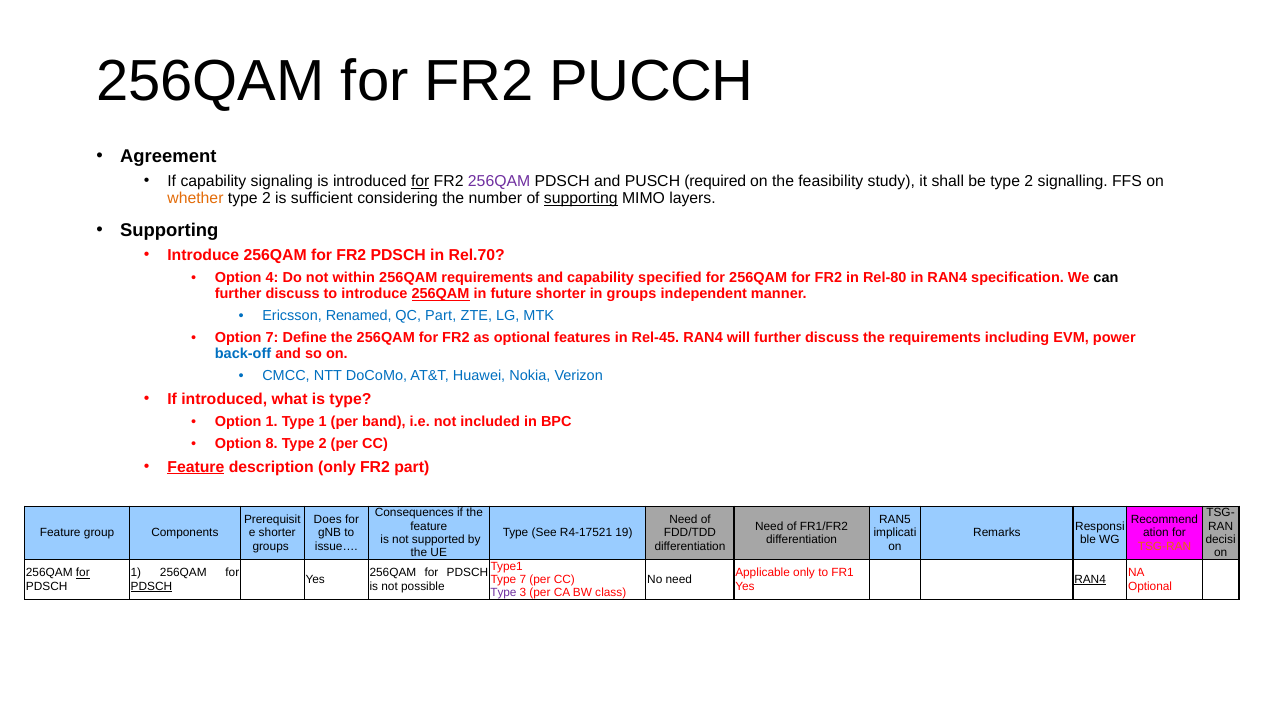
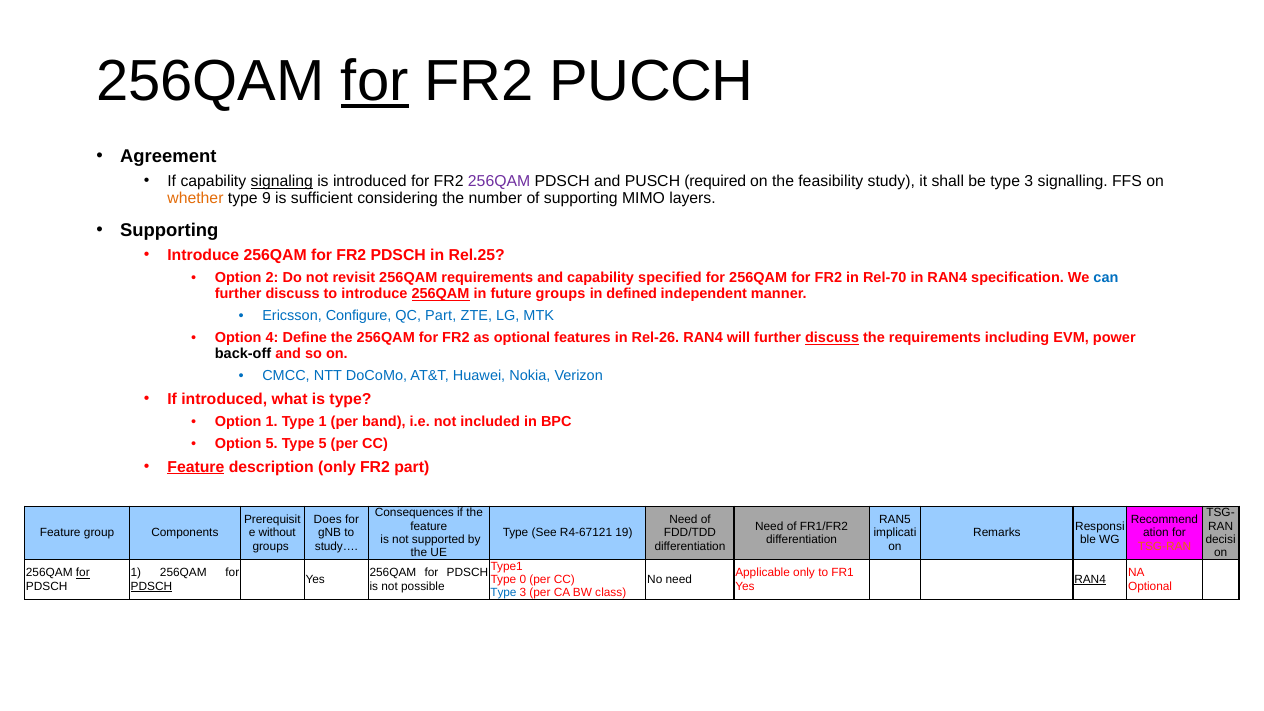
for underline: none -> present (375, 81)
signaling underline: none -> present (282, 181)
for underline: present -> none (420, 181)
be type 2: 2 -> 3 (1029, 181)
2: 2 -> 9 (266, 198)
supporting underline: present -> none (581, 198)
Rel.70: Rel.70 -> Rel.25 (477, 255)
4: 4 -> 2 (272, 278)
within: within -> revisit (354, 278)
Rel-80: Rel-80 -> Rel-70 (885, 278)
can colour: black -> blue (1106, 278)
future shorter: shorter -> groups (561, 294)
in groups: groups -> defined (632, 294)
Renamed: Renamed -> Configure (359, 316)
Option 7: 7 -> 4 (272, 338)
Rel-45: Rel-45 -> Rel-26 (655, 338)
discuss underline: none -> present (832, 338)
back-off colour: blue -> black (243, 354)
Option 8: 8 -> 5 (272, 444)
2: 2 -> 5 (323, 444)
shorter: shorter -> without (277, 533)
R4-17521: R4-17521 -> R4-67121 (586, 533)
issue…: issue… -> study… (336, 546)
Type 7: 7 -> 0 (523, 580)
Type colour: purple -> blue (503, 593)
